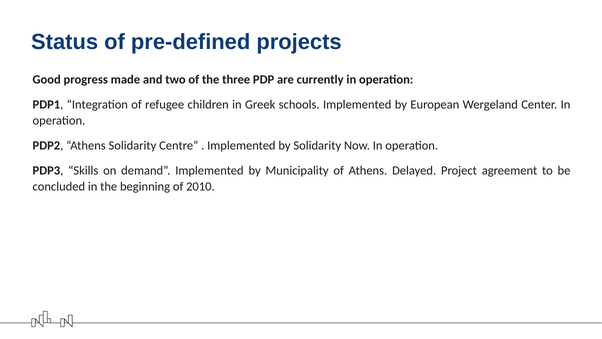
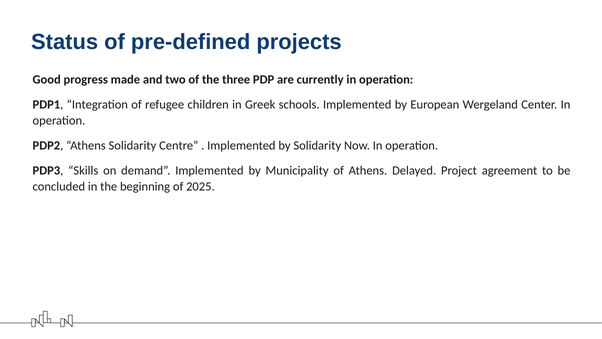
2010: 2010 -> 2025 (200, 187)
